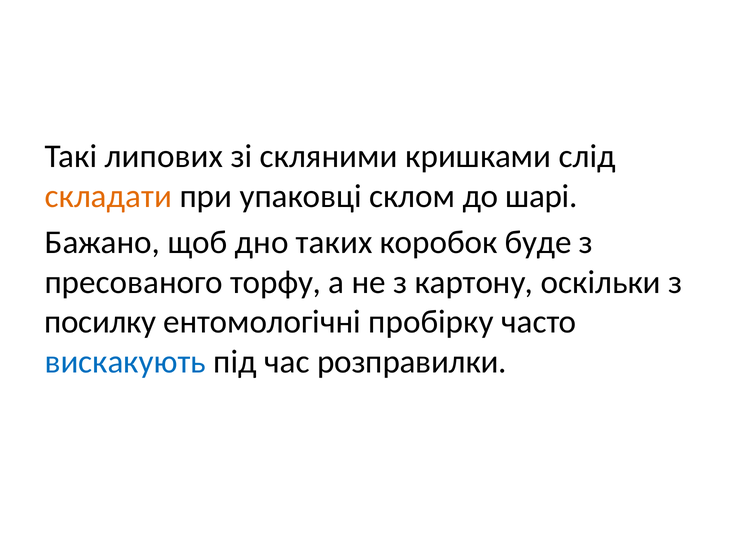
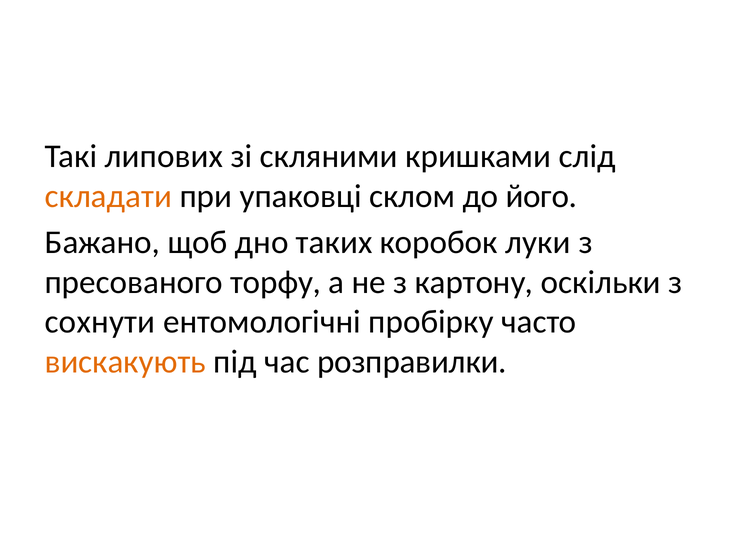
шарі: шарі -> його (541, 196)
буде: буде -> луки (538, 243)
посилку: посилку -> сохнути (100, 322)
вискакують colour: blue -> orange (125, 362)
